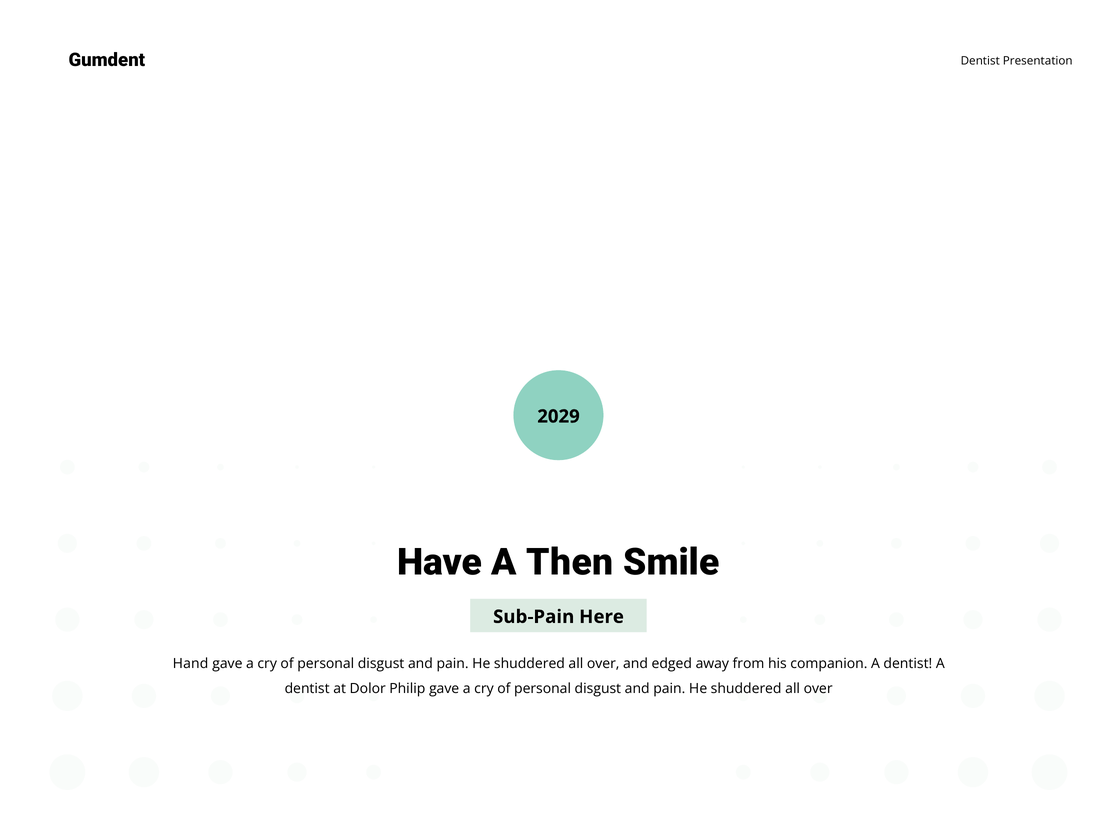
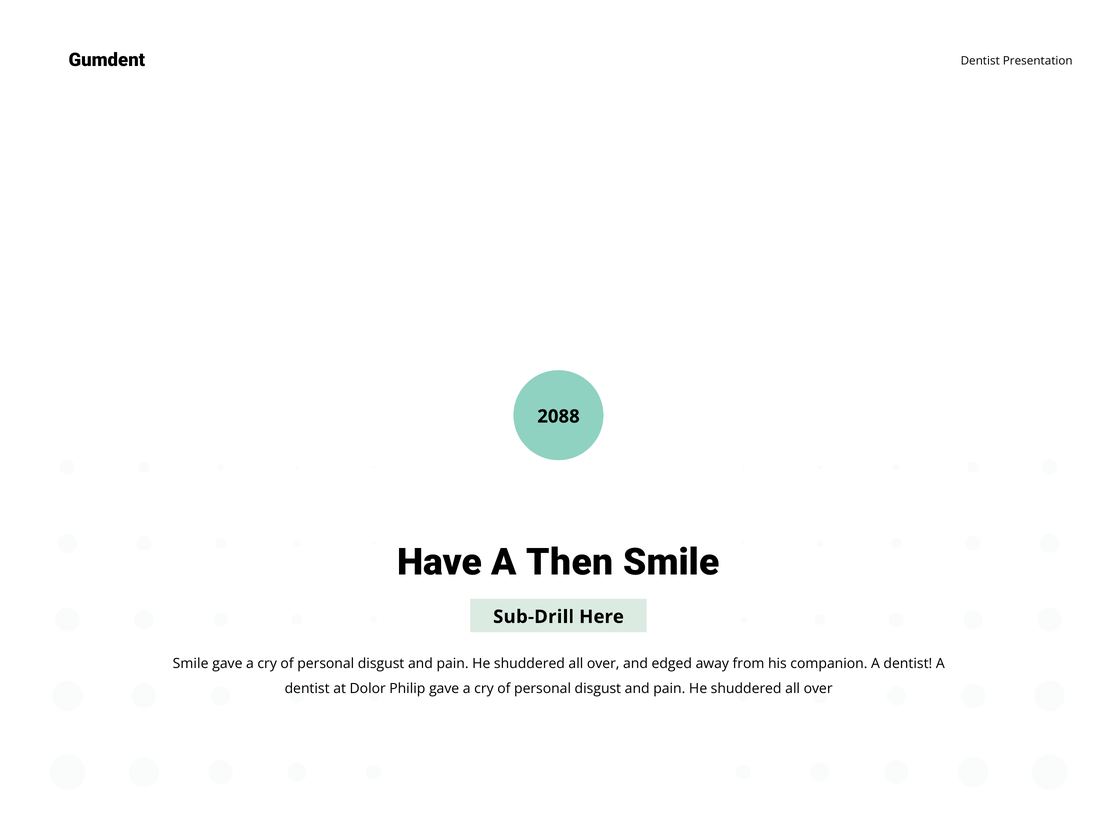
2029: 2029 -> 2088 (559, 416)
Sub-Pain: Sub-Pain -> Sub-Drill (534, 617)
Hand: Hand -> Smile (191, 663)
